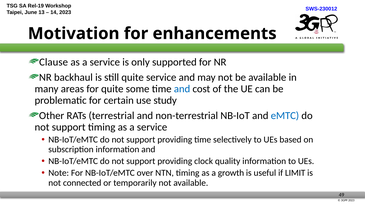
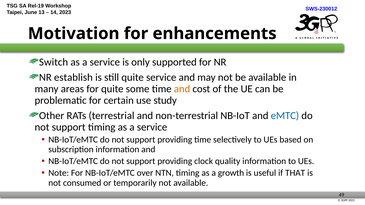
Clause: Clause -> Switch (54, 62)
backhaul: backhaul -> establish (73, 77)
and colour: blue -> orange (182, 89)
LIMIT: LIMIT -> THAT (295, 173)
connected: connected -> consumed (82, 183)
